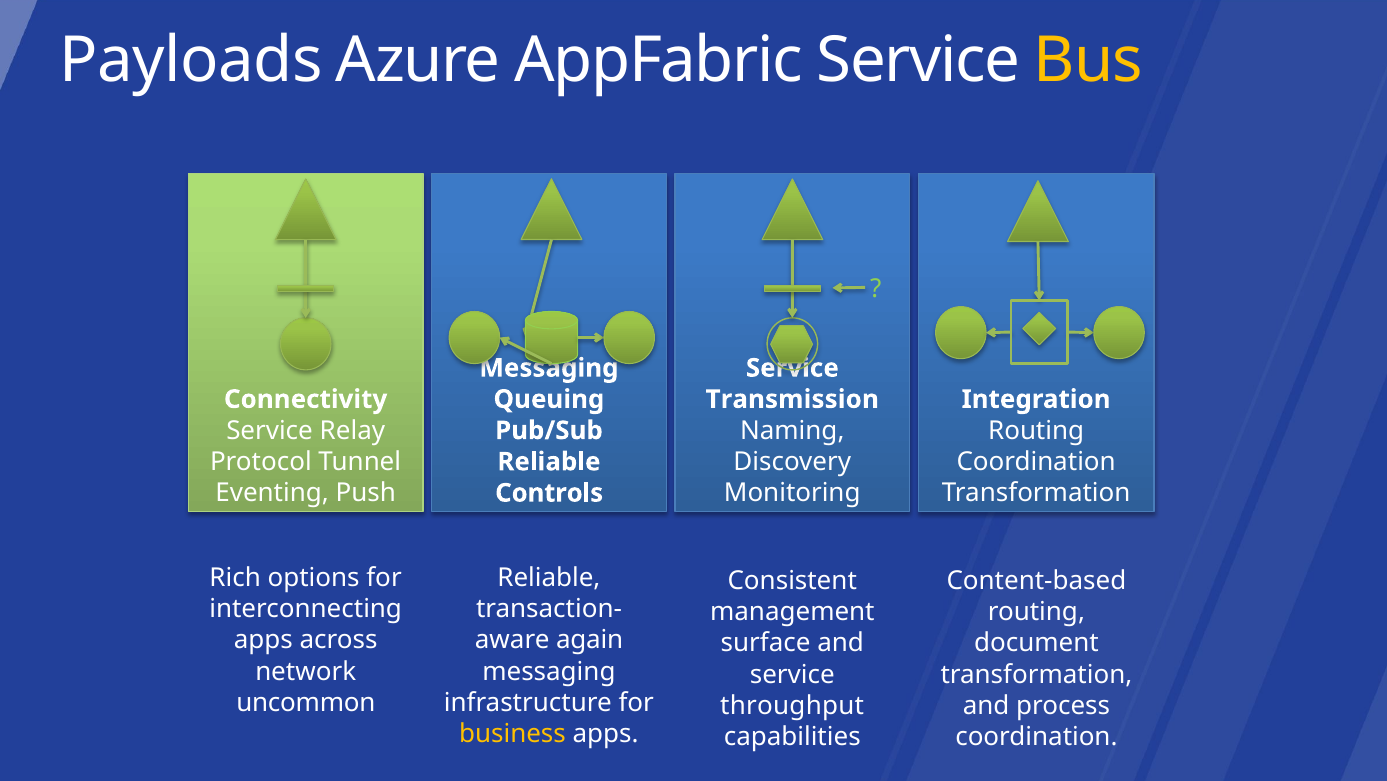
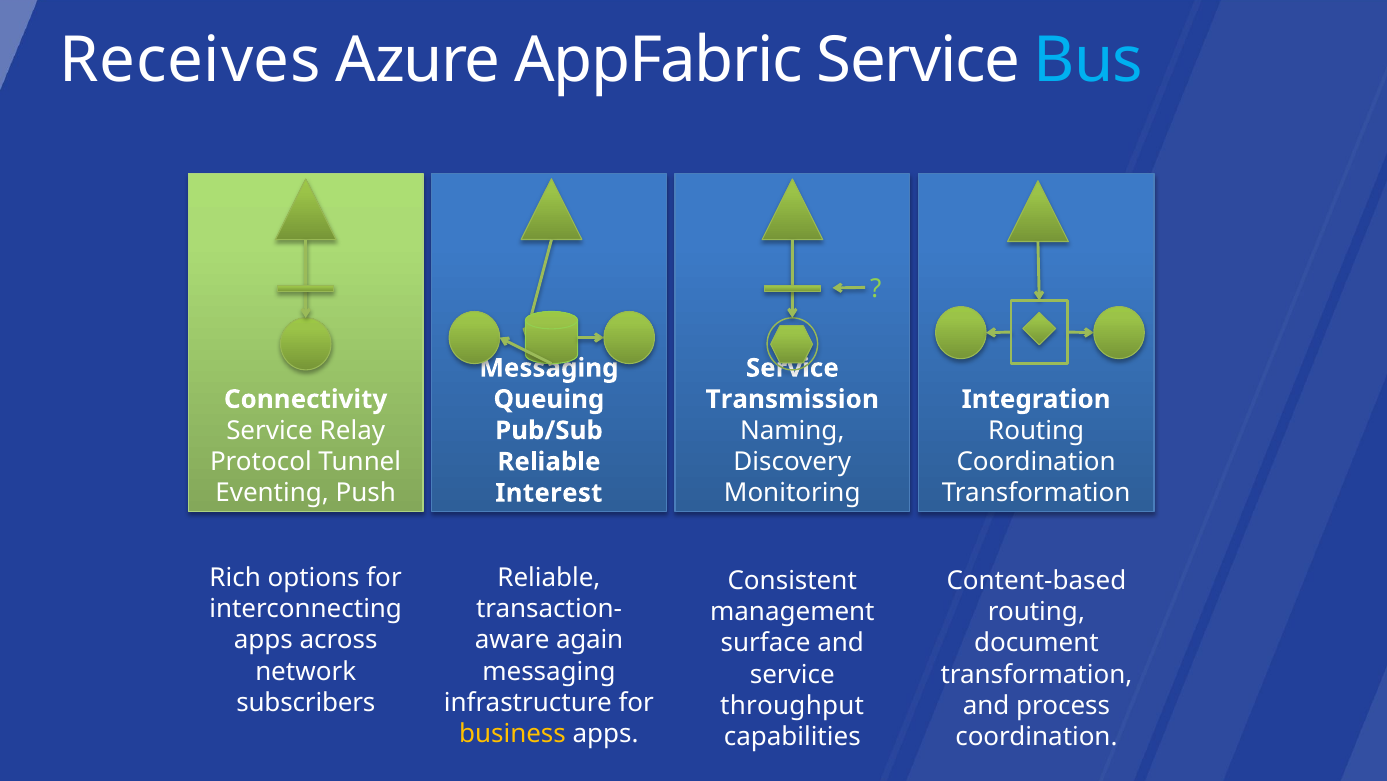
Payloads: Payloads -> Receives (190, 60)
Bus colour: yellow -> light blue (1088, 60)
Controls: Controls -> Interest (549, 493)
uncommon: uncommon -> subscribers (306, 702)
